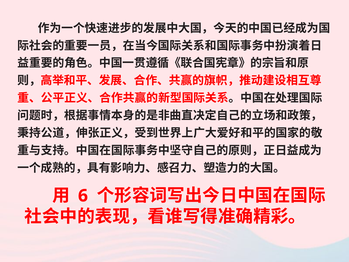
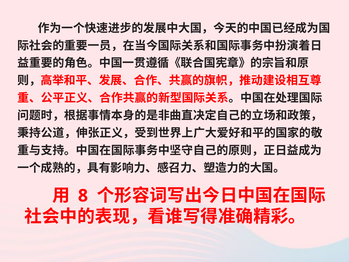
6: 6 -> 8 (83, 196)
